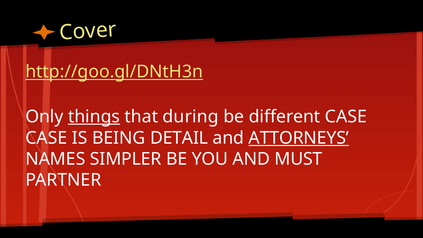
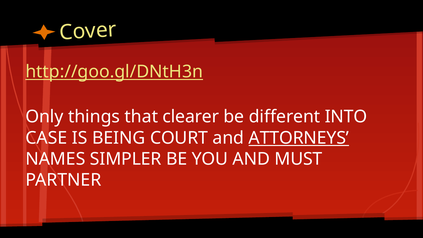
things underline: present -> none (94, 117)
during: during -> clearer (191, 117)
different CASE: CASE -> INTO (346, 117)
DETAIL: DETAIL -> COURT (179, 138)
